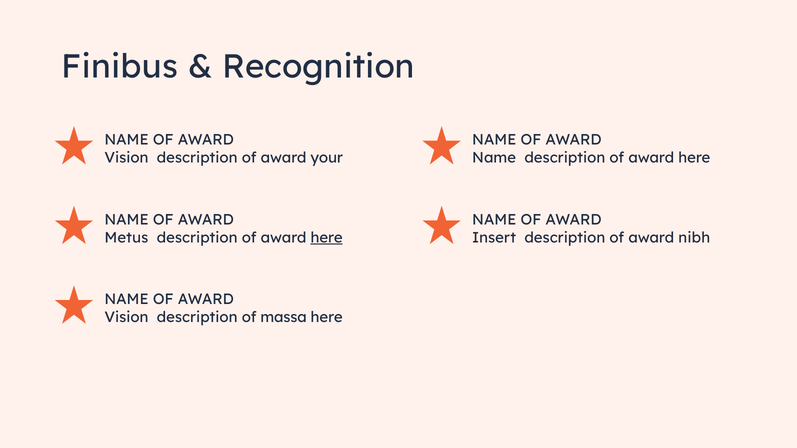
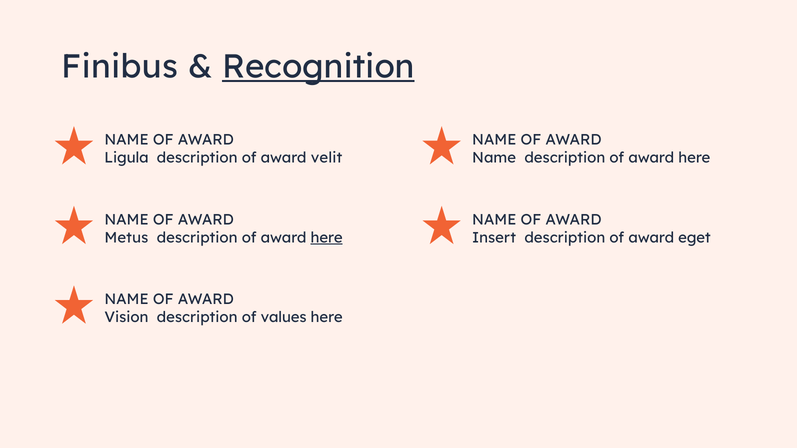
Recognition underline: none -> present (318, 67)
Vision: Vision -> Ligula (126, 158)
your: your -> velit (327, 158)
nibh: nibh -> eget (694, 238)
massa: massa -> values (284, 317)
